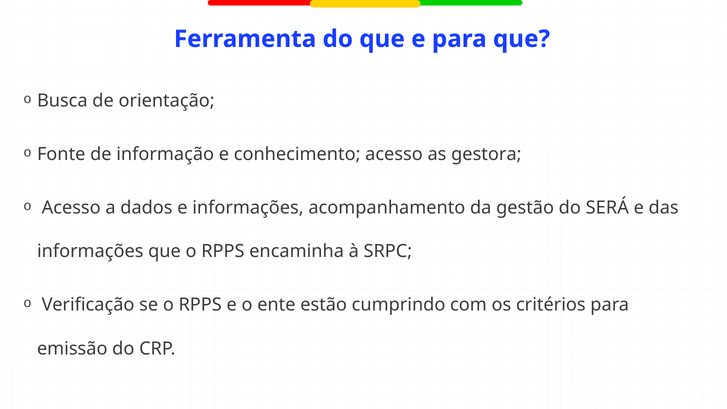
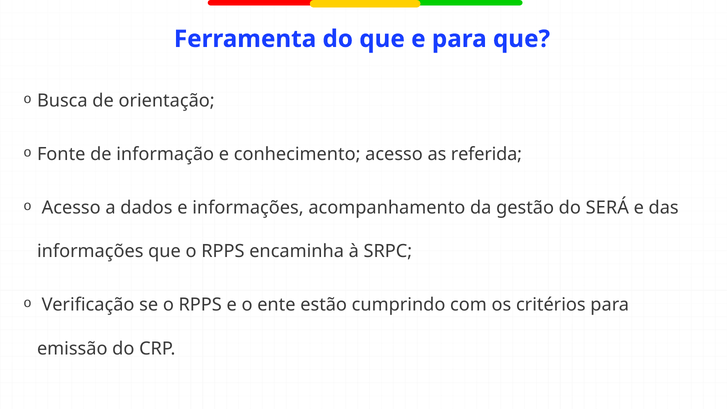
gestora: gestora -> referida (486, 154)
